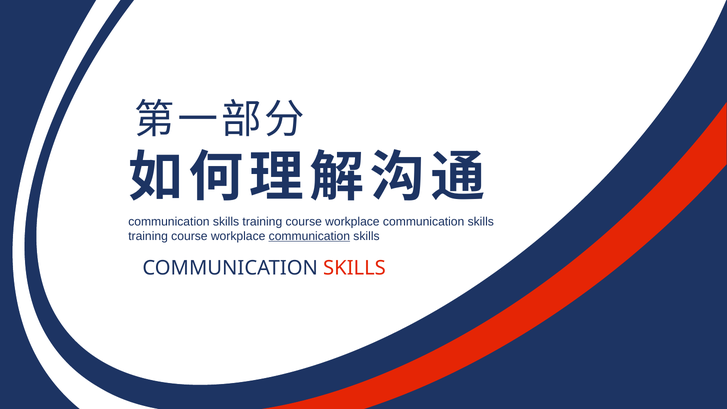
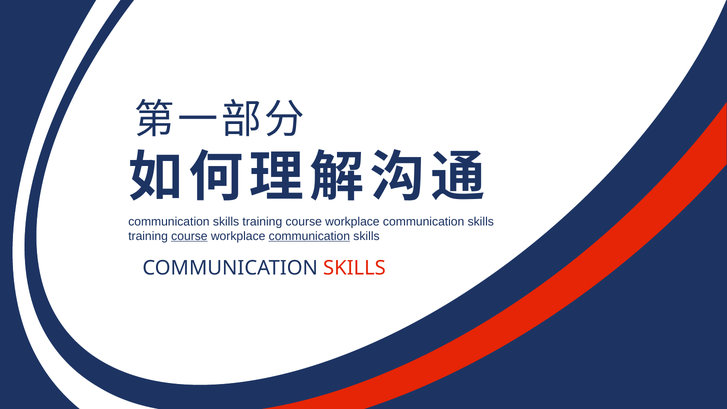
course underline: none -> present (189, 236)
